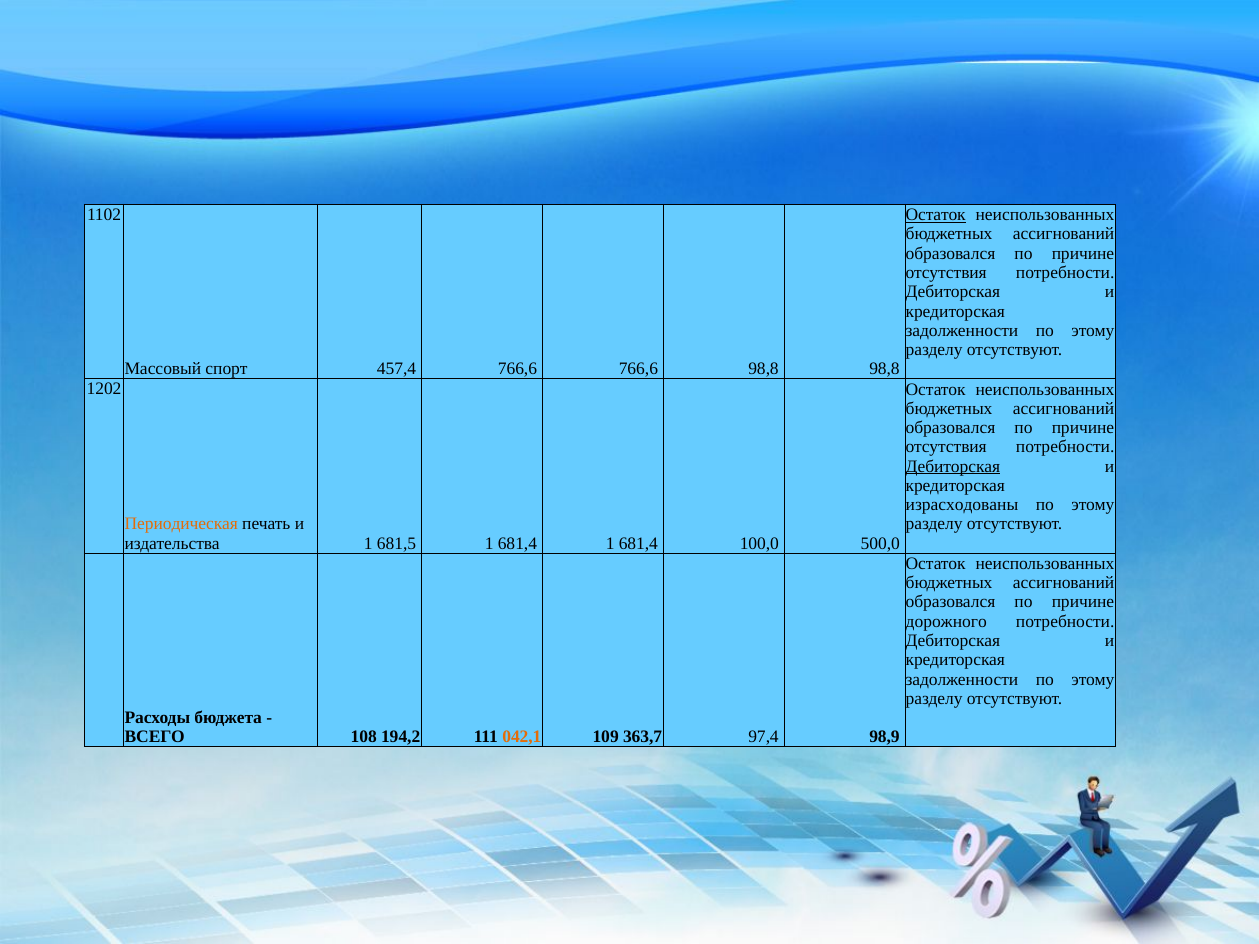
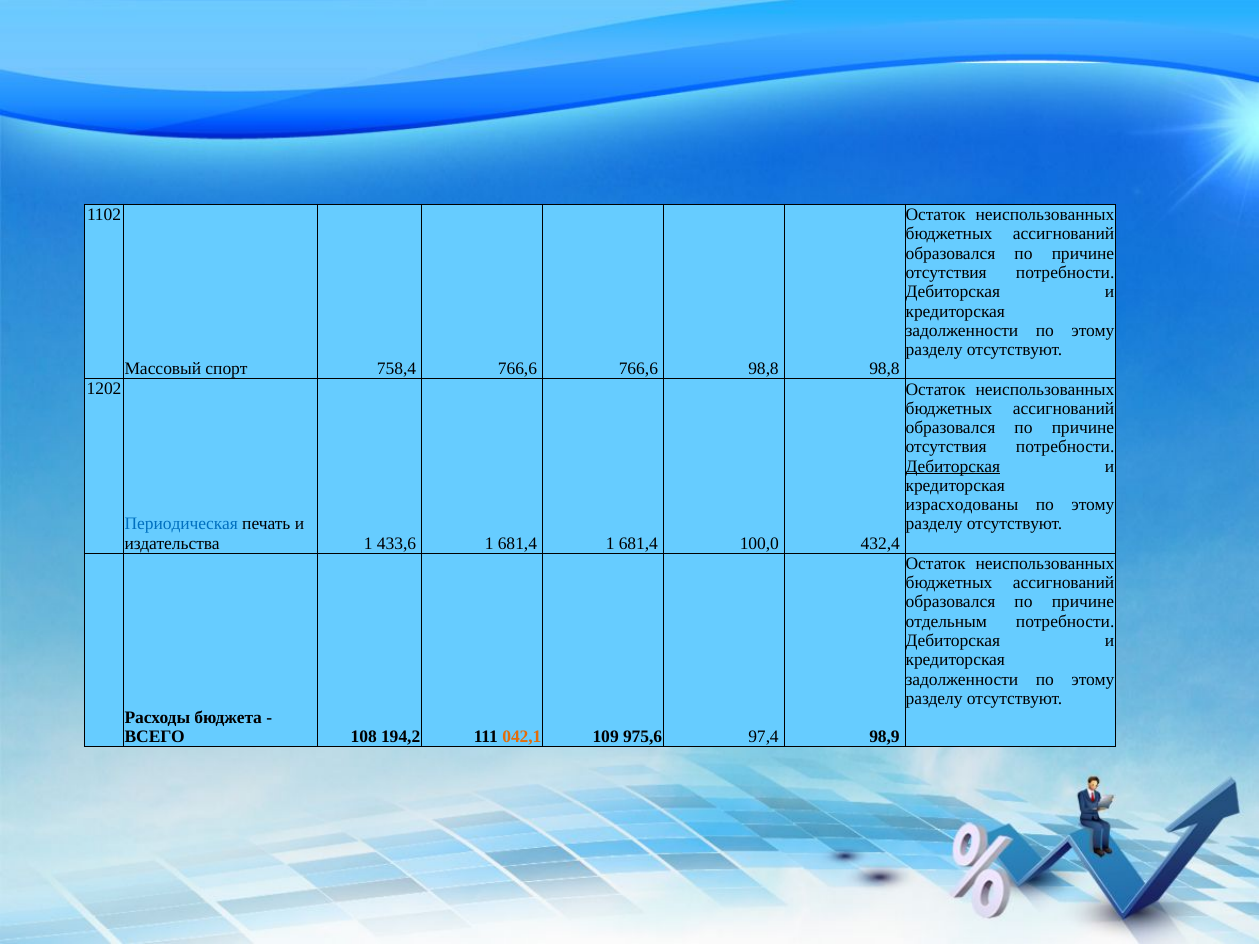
Остаток underline: present -> none (936, 215)
457,4: 457,4 -> 758,4 (397, 369)
Периодическая colour: orange -> blue (181, 524)
681,5: 681,5 -> 433,6 (397, 544)
500,0: 500,0 -> 432,4 (880, 544)
дорожного: дорожного -> отдельным (946, 622)
363,7: 363,7 -> 975,6 (643, 737)
